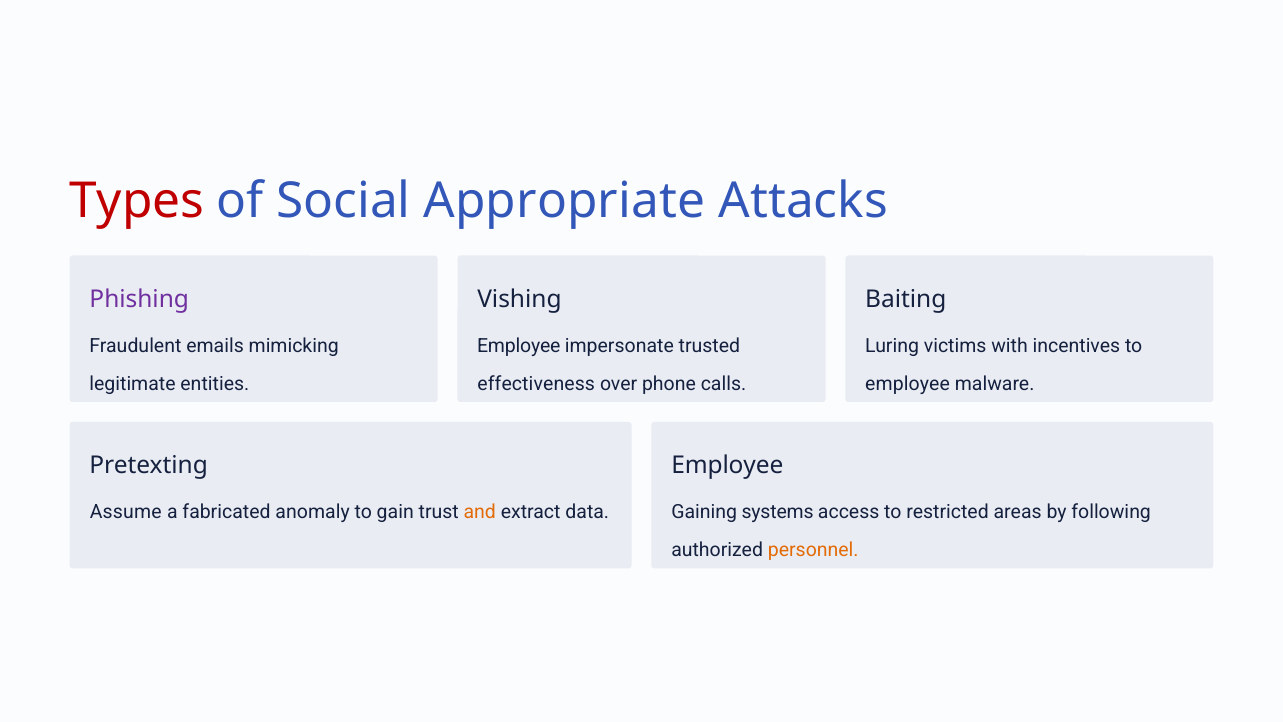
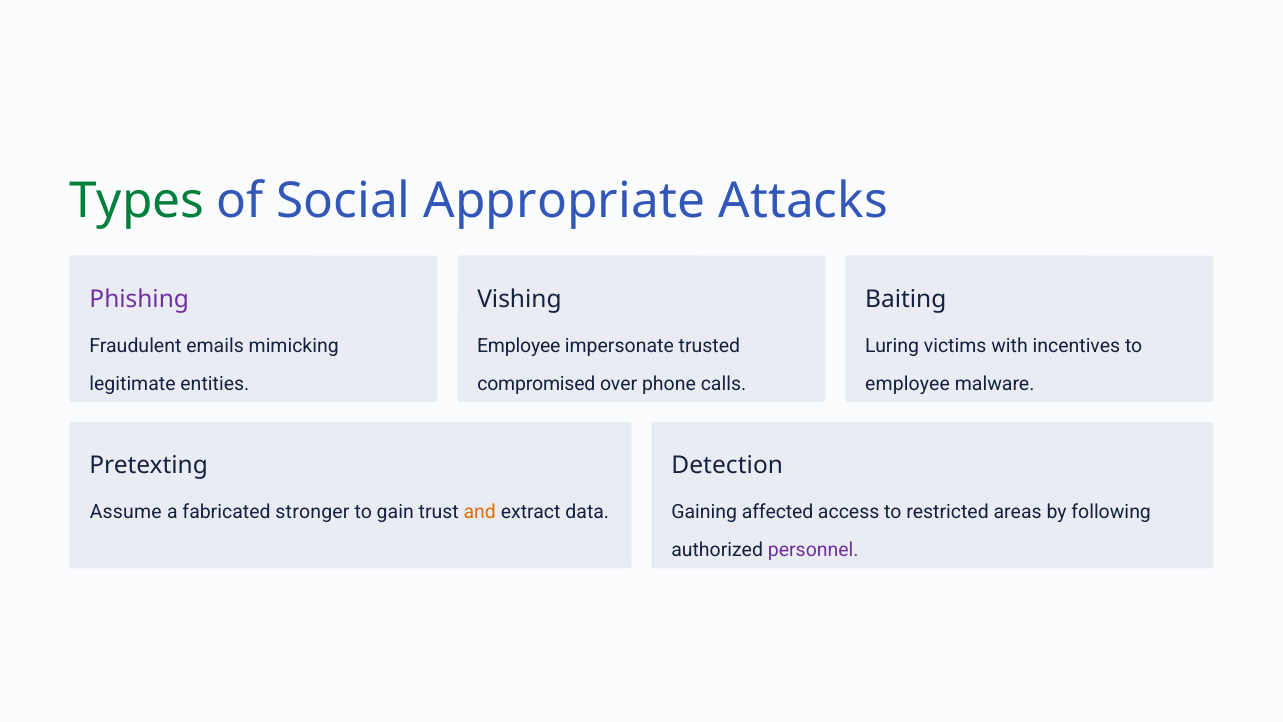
Types colour: red -> green (137, 201)
effectiveness: effectiveness -> compromised (536, 384)
Employee: Employee -> Detection (727, 465)
anomaly: anomaly -> stronger (313, 512)
systems: systems -> affected (778, 512)
personnel colour: orange -> purple (813, 550)
